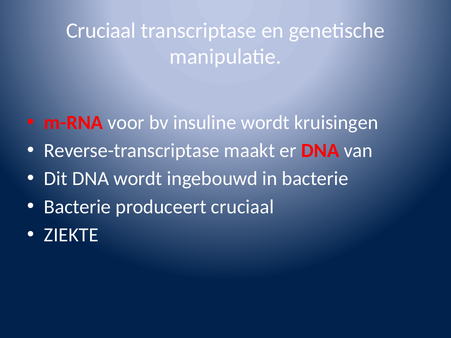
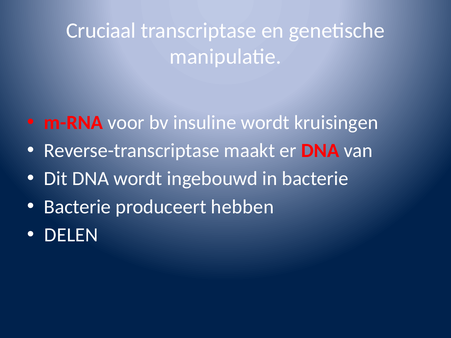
produceert cruciaal: cruciaal -> hebben (242, 207)
ZIEKTE: ZIEKTE -> DELEN (71, 235)
